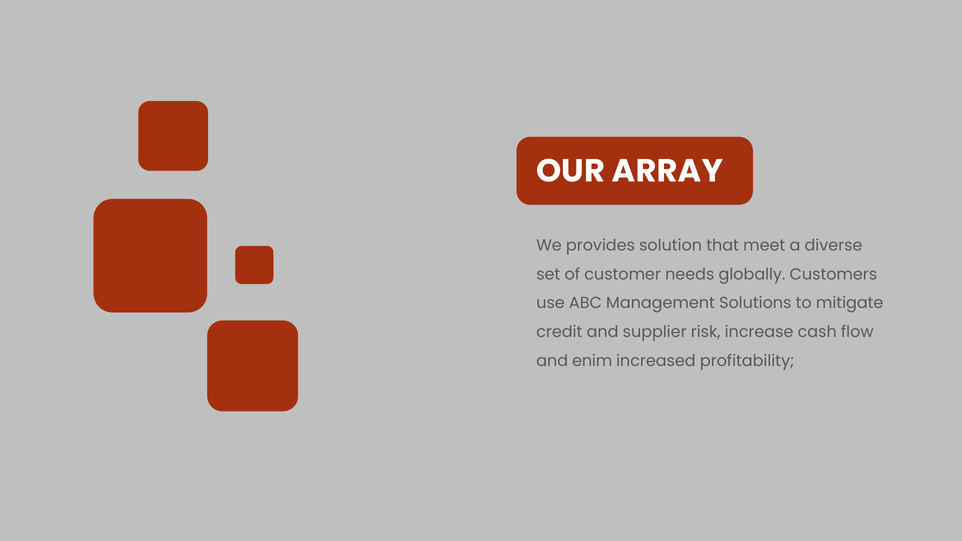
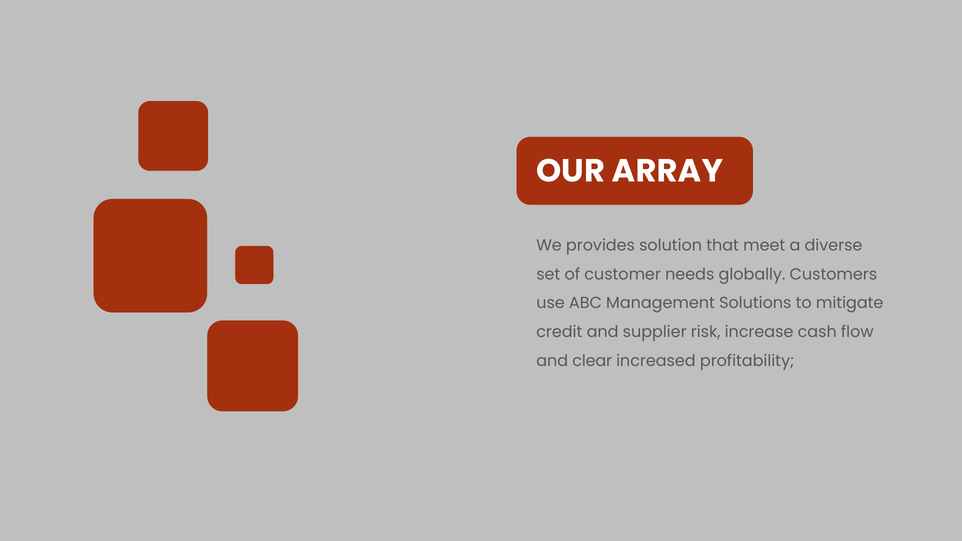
enim: enim -> clear (592, 361)
